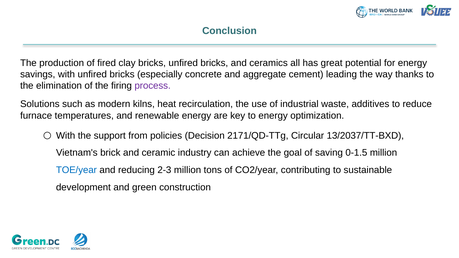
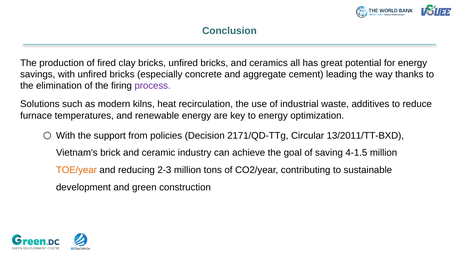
13/2037/TT-BXD: 13/2037/TT-BXD -> 13/2011/TT-BXD (365, 136)
0-1.5: 0-1.5 -> 4-1.5 (356, 153)
TOE/year colour: blue -> orange (76, 170)
